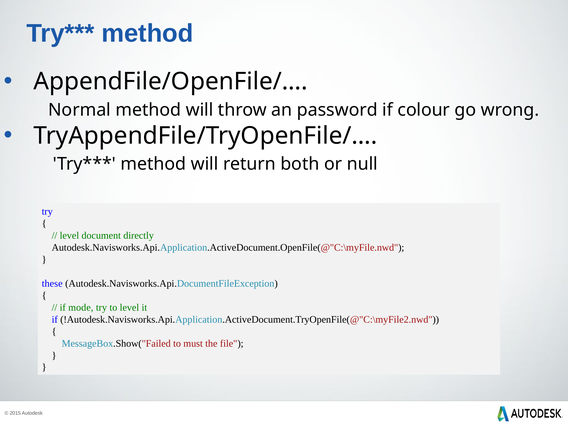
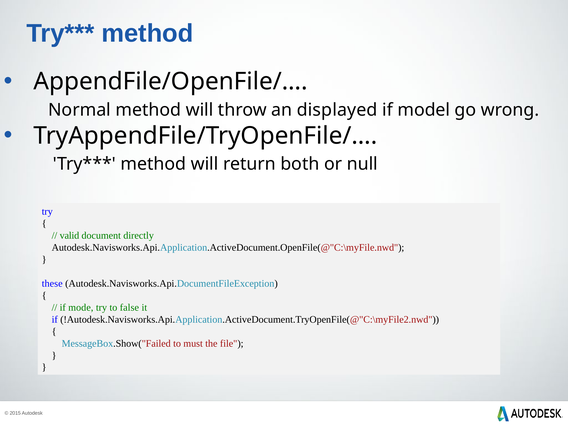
password: password -> displayed (337, 110)
colour: colour -> model (424, 110)
level: level -> valid (69, 236)
to level: level -> false (129, 307)
